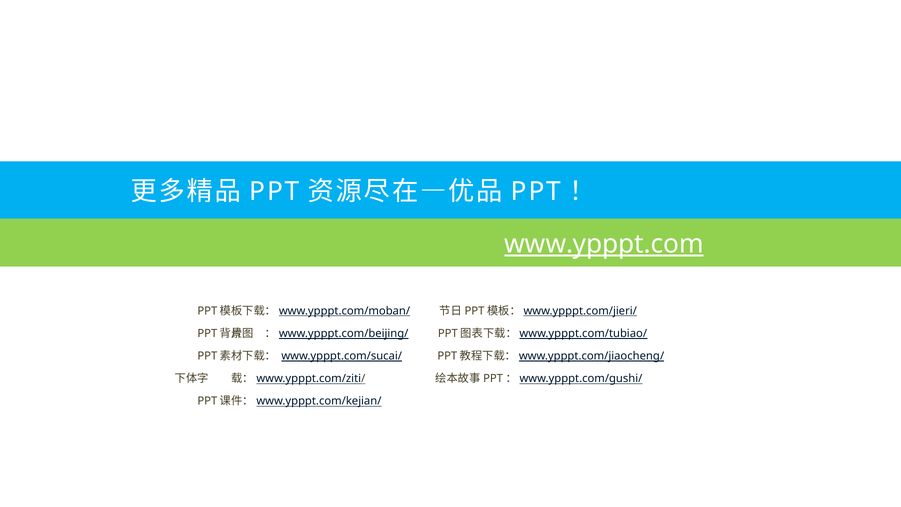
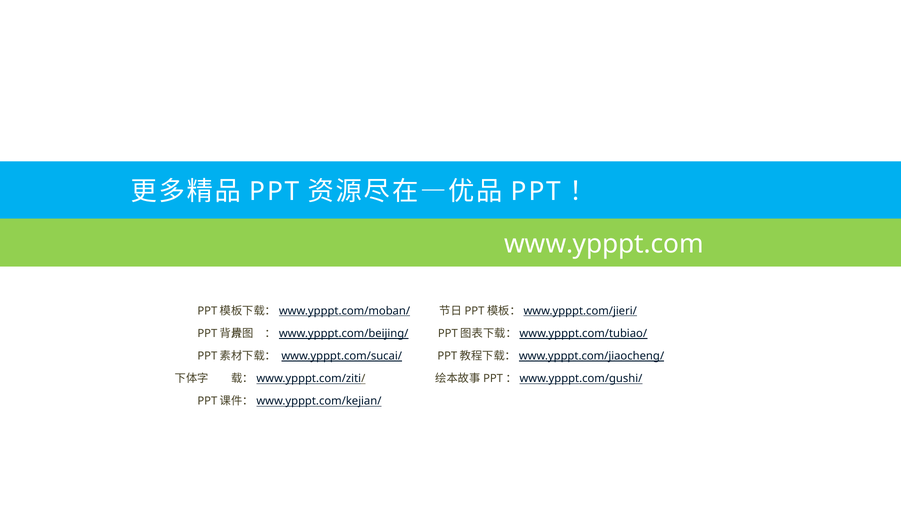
www.ypppt.com underline: present -> none (604, 244)
